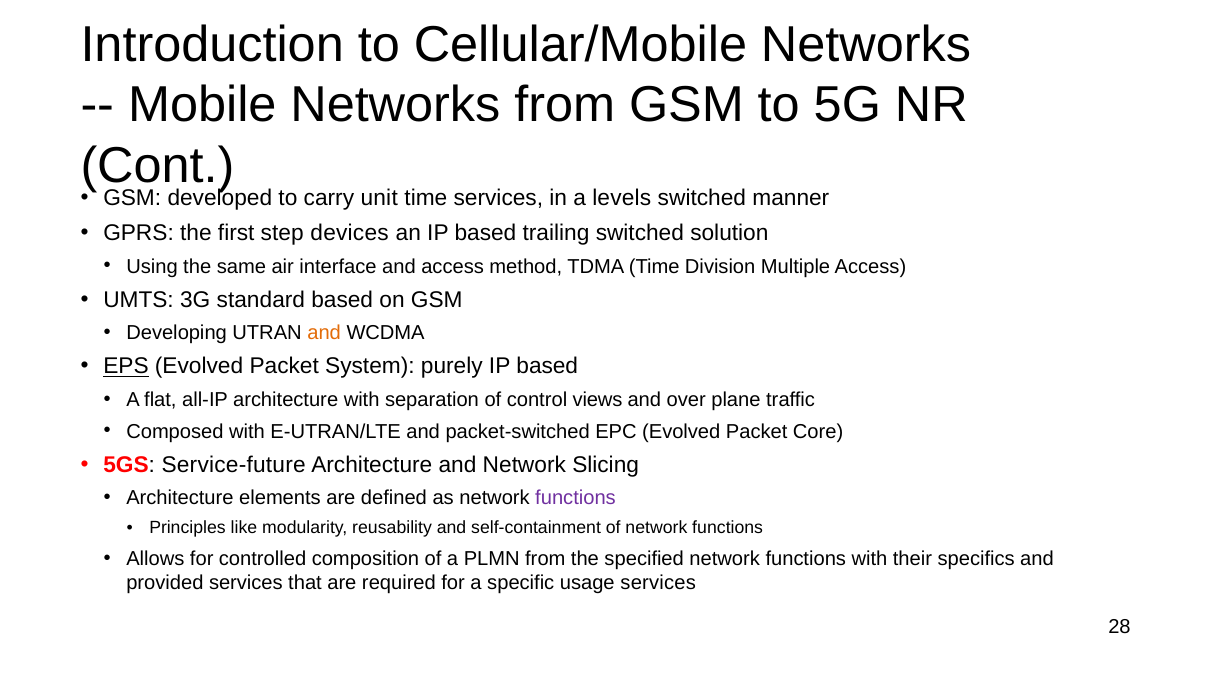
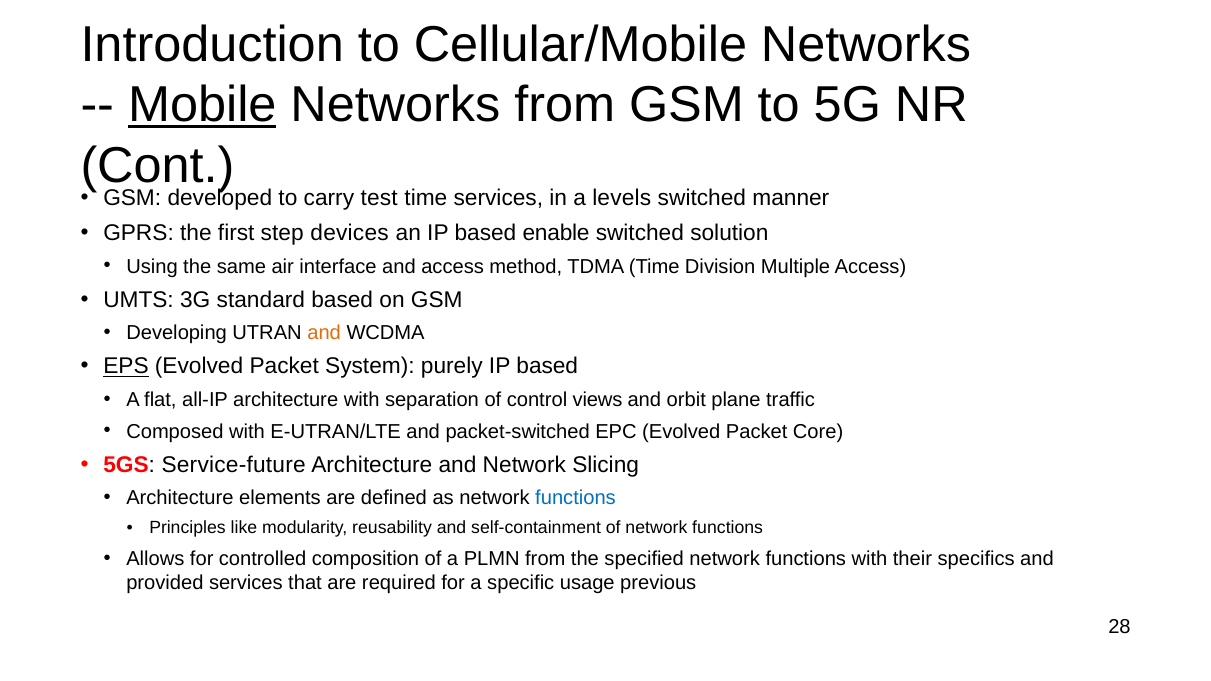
Mobile underline: none -> present (202, 105)
unit: unit -> test (379, 199)
trailing: trailing -> enable (556, 233)
over: over -> orbit (686, 400)
functions colour: purple -> blue (576, 498)
usage services: services -> previous (658, 583)
